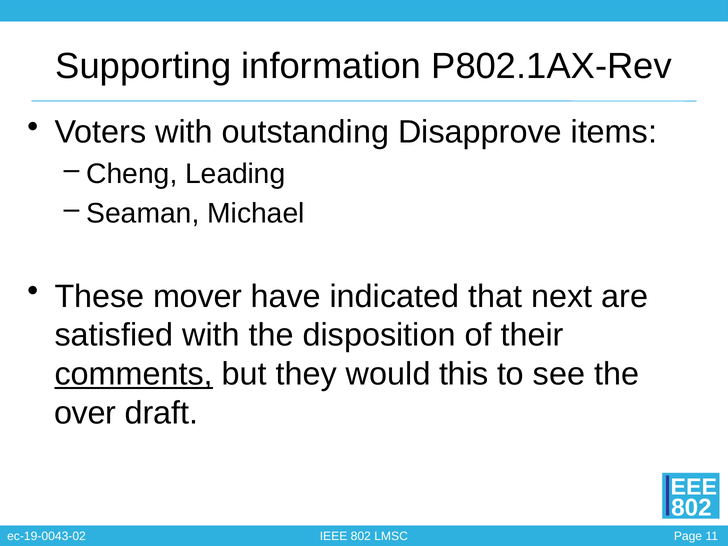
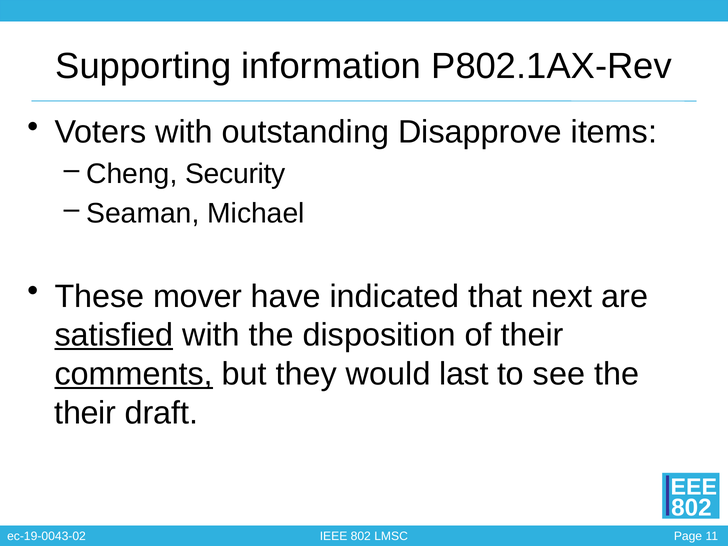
Leading: Leading -> Security (235, 174)
satisfied underline: none -> present (114, 335)
this: this -> last (464, 374)
over: over -> their (85, 413)
